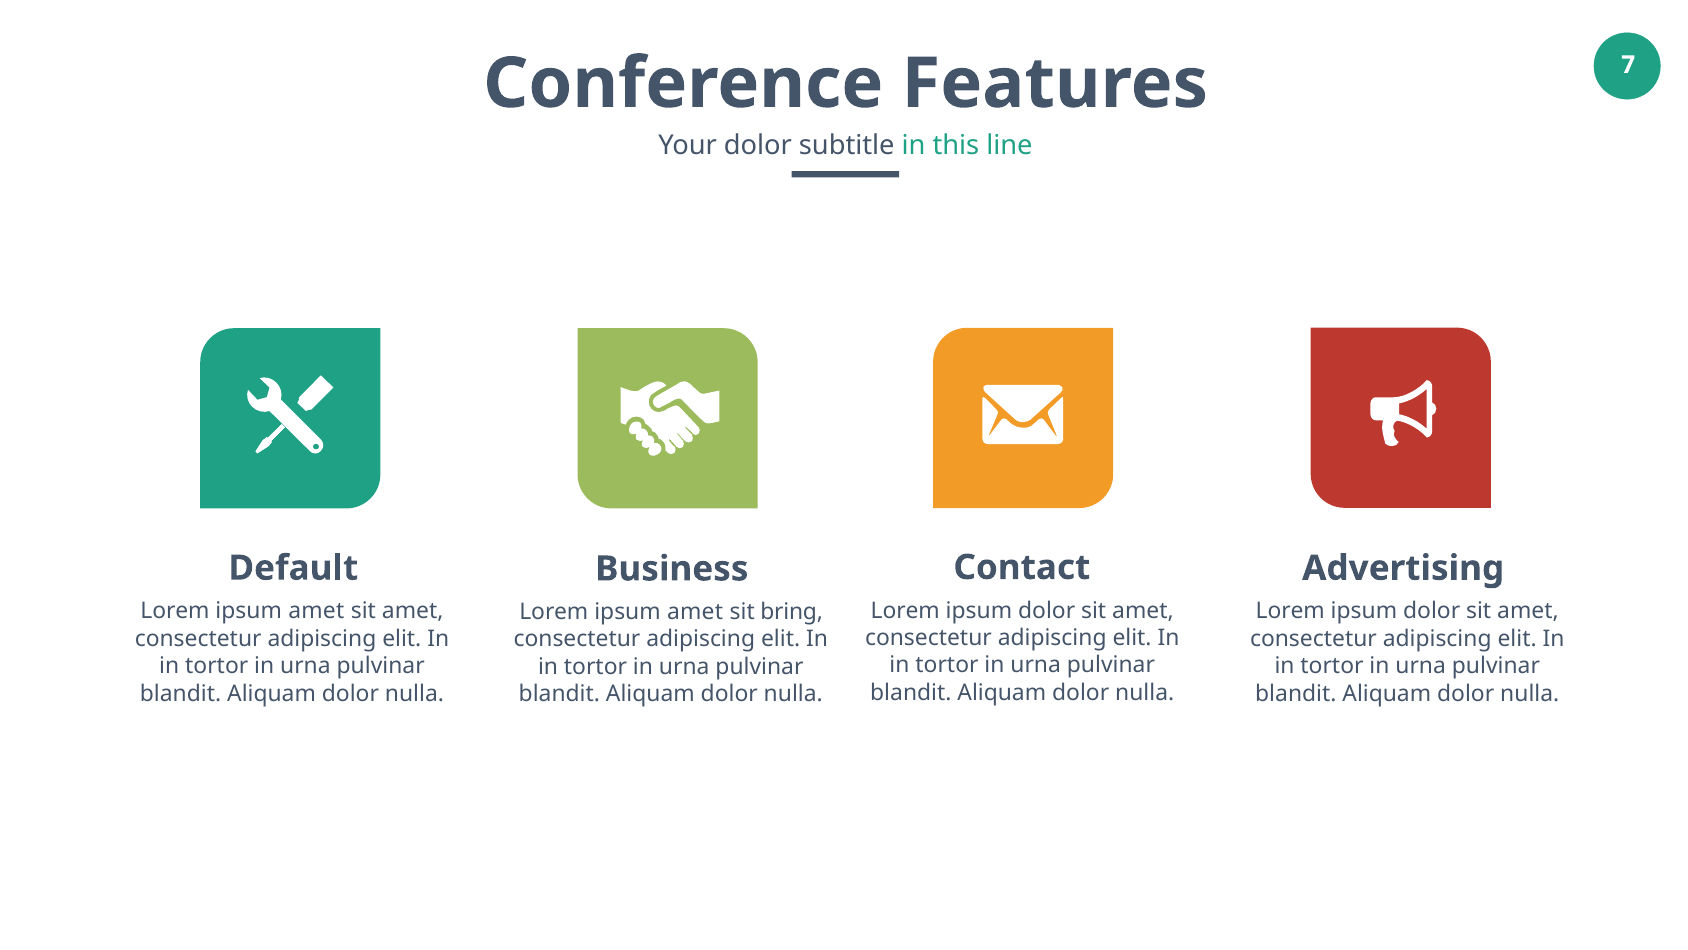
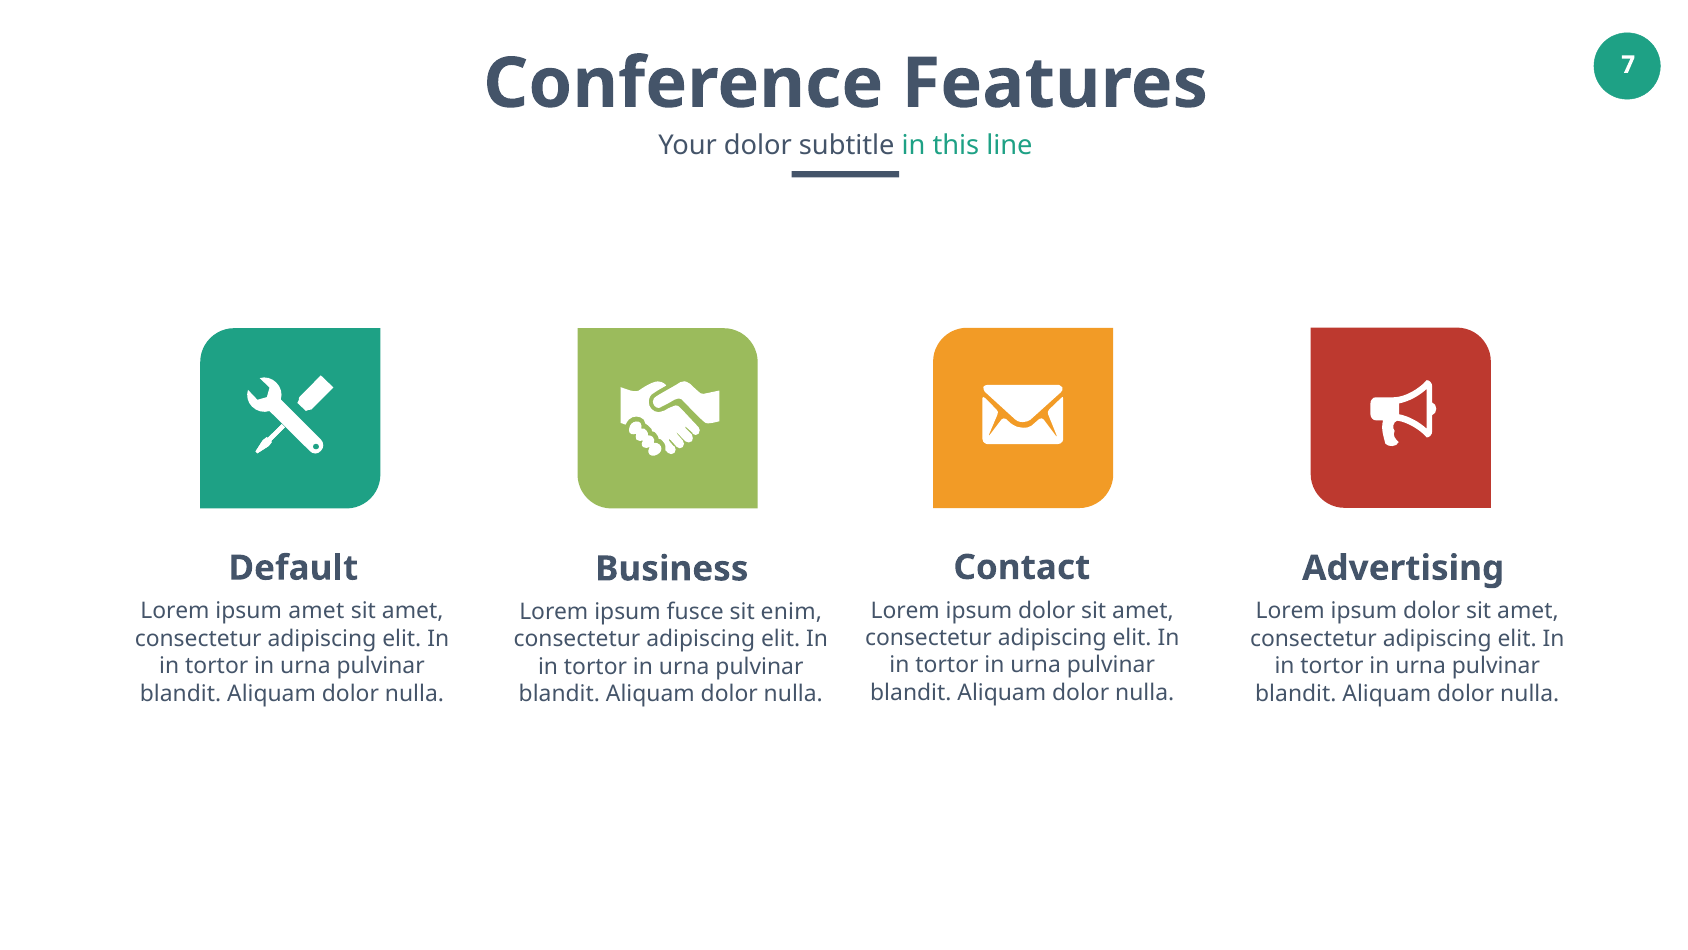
amet: amet -> fusce (695, 612)
bring: bring -> enim (791, 612)
